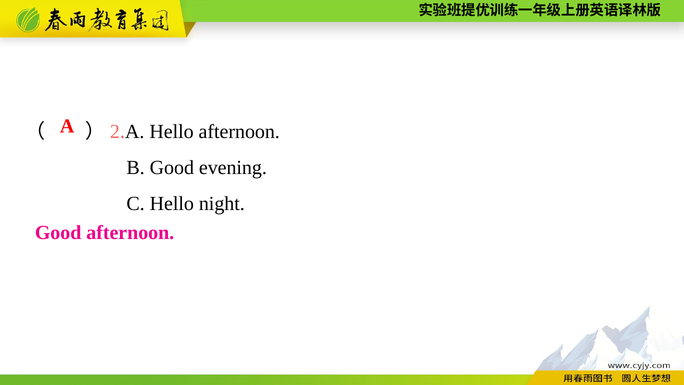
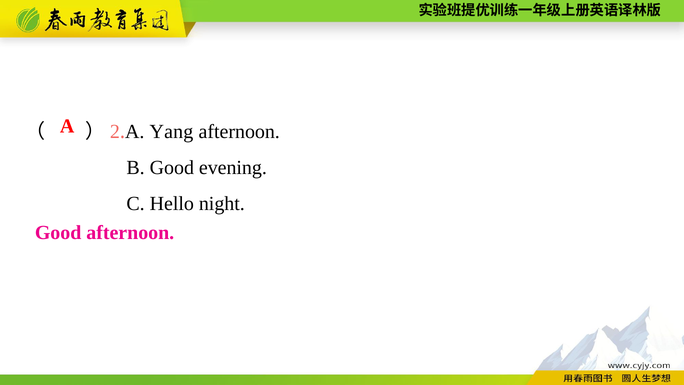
A Hello: Hello -> Yang (171, 131)
